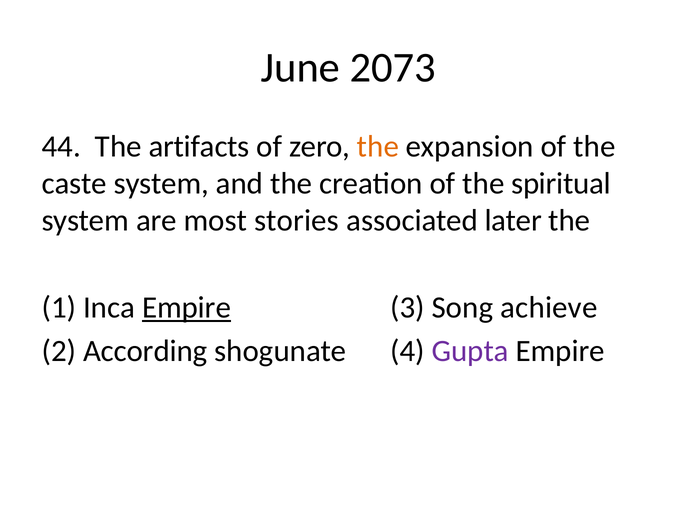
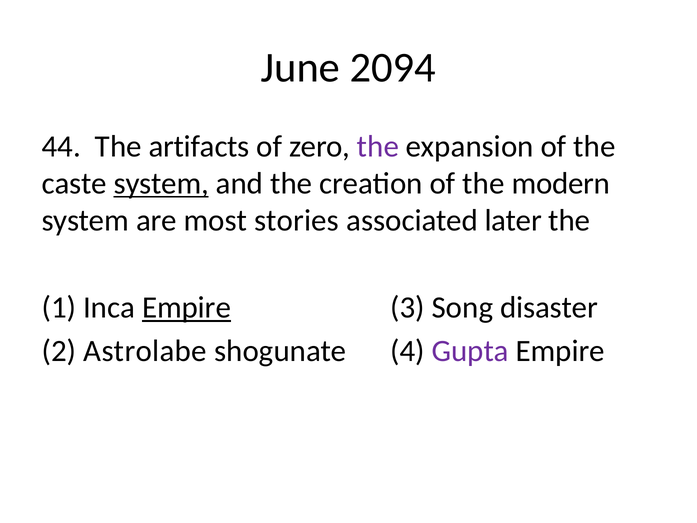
2073: 2073 -> 2094 (393, 67)
the colour: orange -> purple (378, 146)
system underline: none -> present (161, 183)
spiritual: spiritual -> modern (561, 183)
achieve: achieve -> disaster (549, 307)
According: According -> Astrolabe (145, 351)
